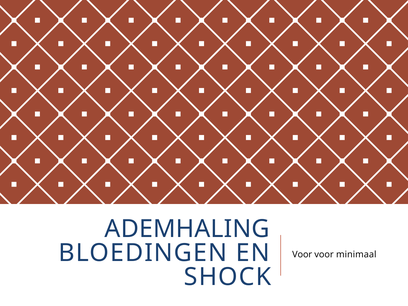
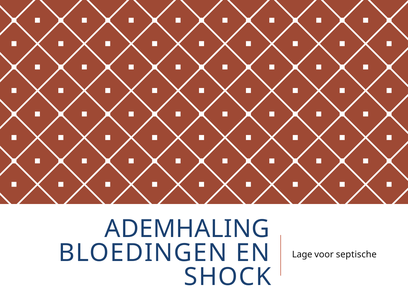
Voor: Voor -> Lage (302, 255)
minimaal: minimaal -> septische (356, 255)
